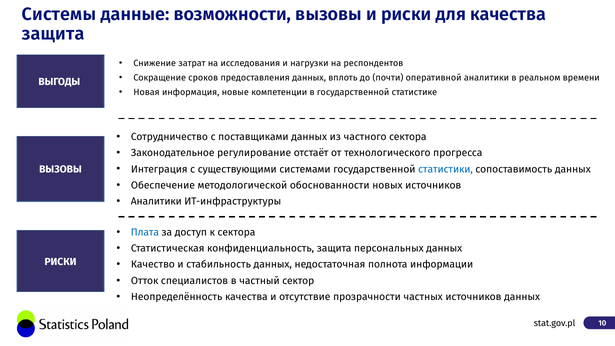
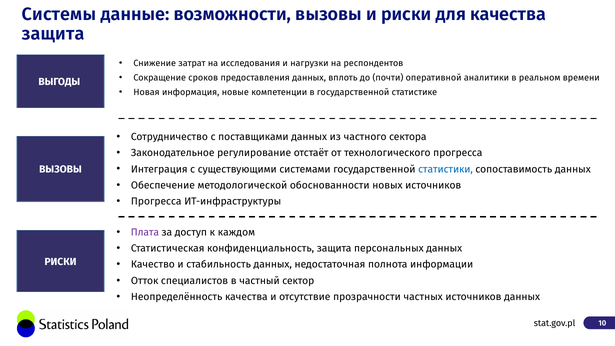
Аналитики: Аналитики -> Прогресса (156, 201)
Плата colour: blue -> purple (145, 232)
к сектора: сектора -> каждом (236, 232)
